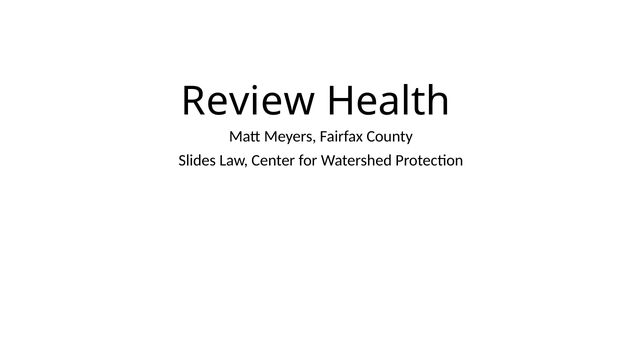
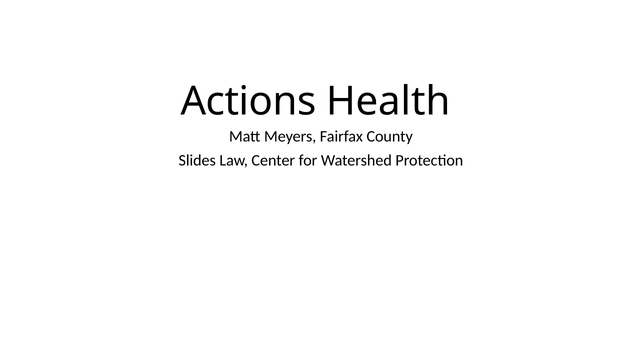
Review: Review -> Actions (248, 101)
